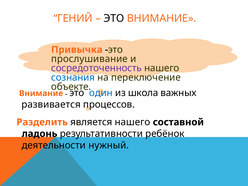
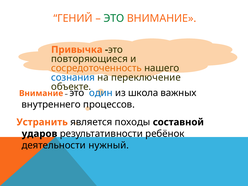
ЭТО colour: black -> green (114, 18)
прослушивание: прослушивание -> повторяющиеся (89, 59)
сосредоточенность colour: purple -> orange (96, 68)
развивается: развивается -> внутреннего (51, 104)
Разделить: Разделить -> Устранить (42, 122)
является нашего: нашего -> походы (133, 122)
ладонь: ладонь -> ударов (40, 134)
